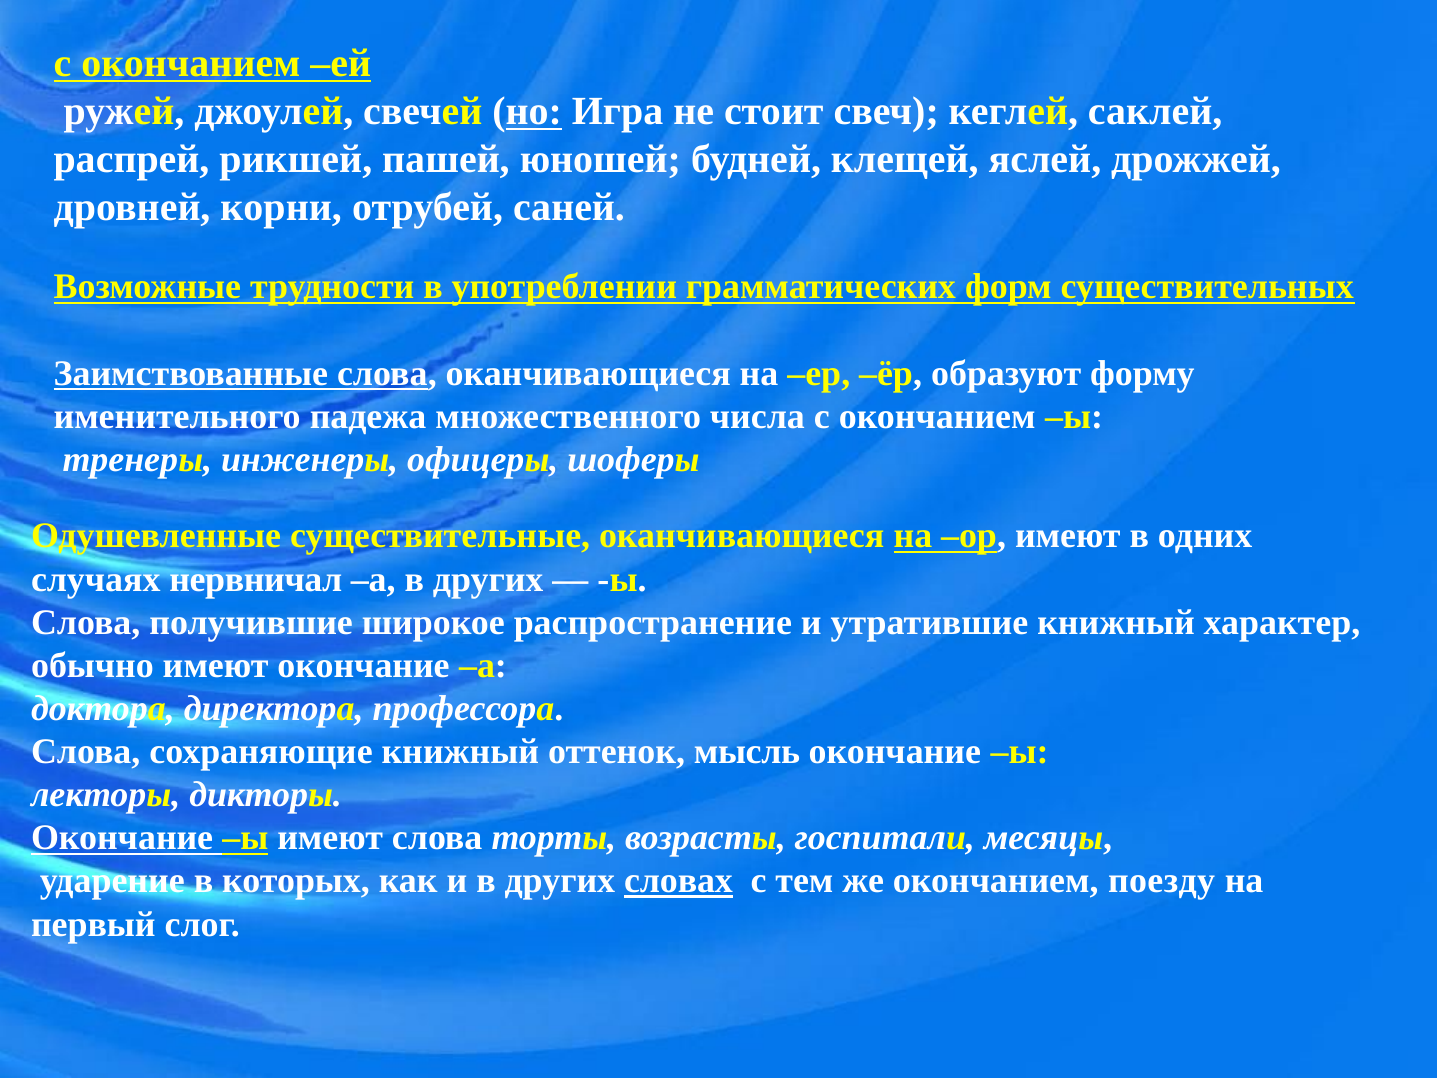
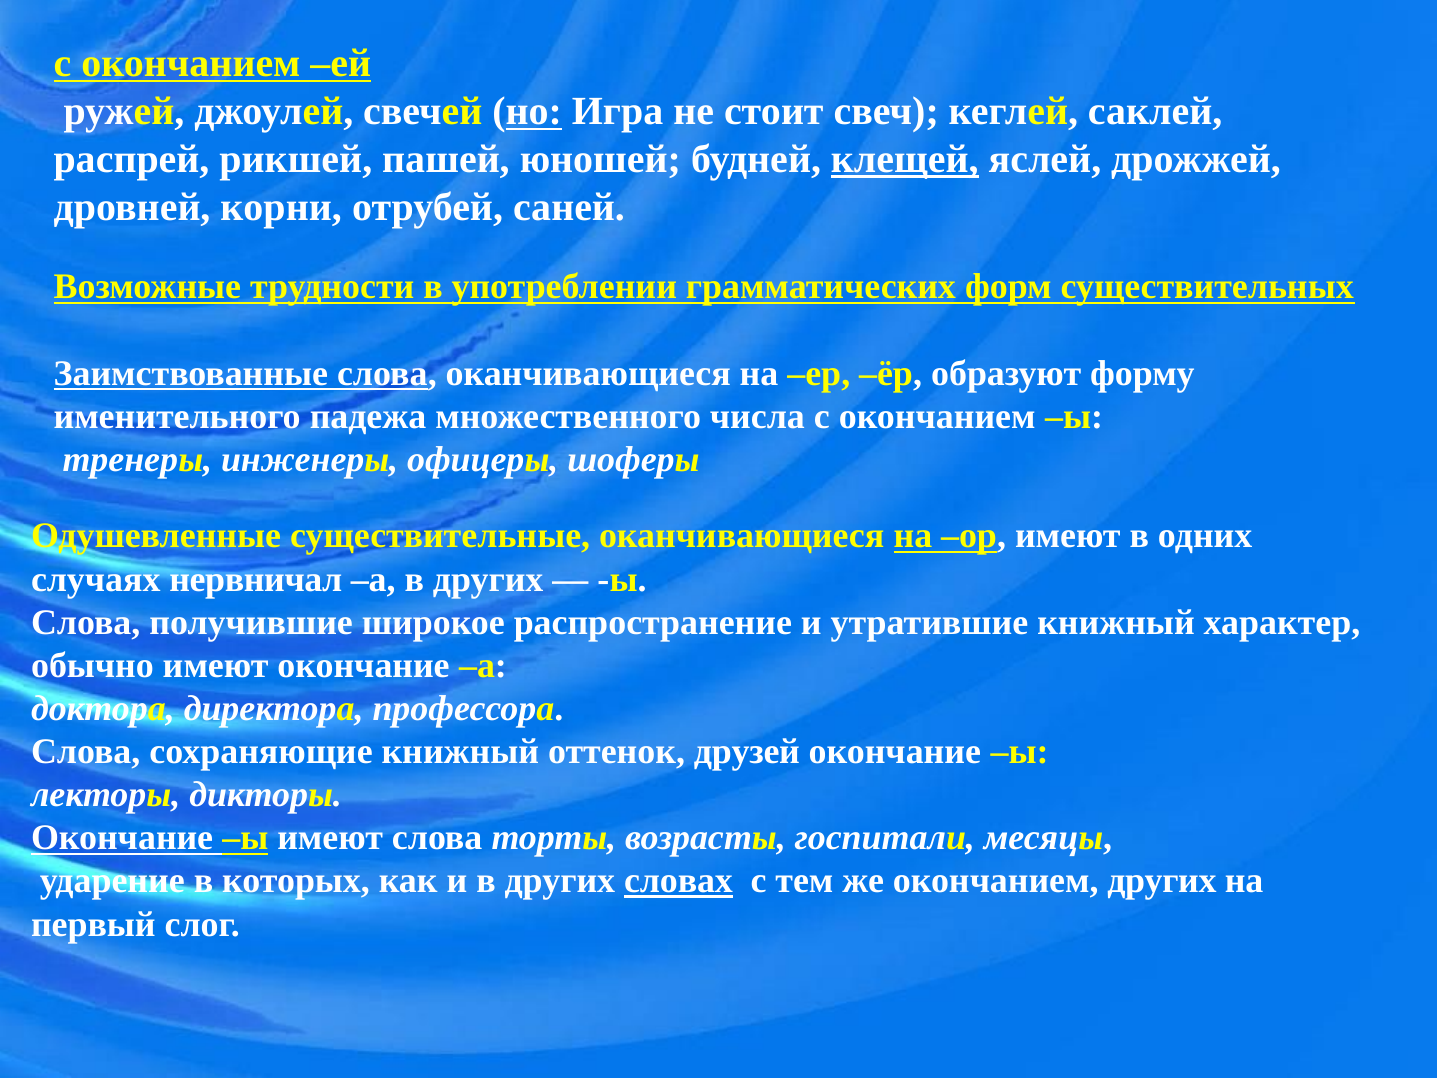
клещей underline: none -> present (905, 159)
мысль: мысль -> друзей (747, 752)
окончанием поезду: поезду -> других (1162, 881)
